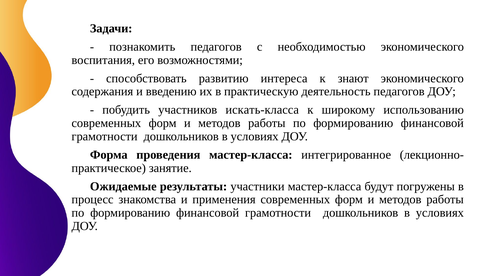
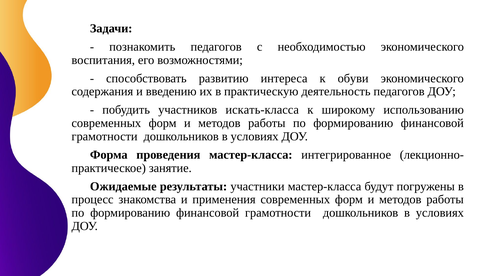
знают: знают -> обуви (353, 78)
